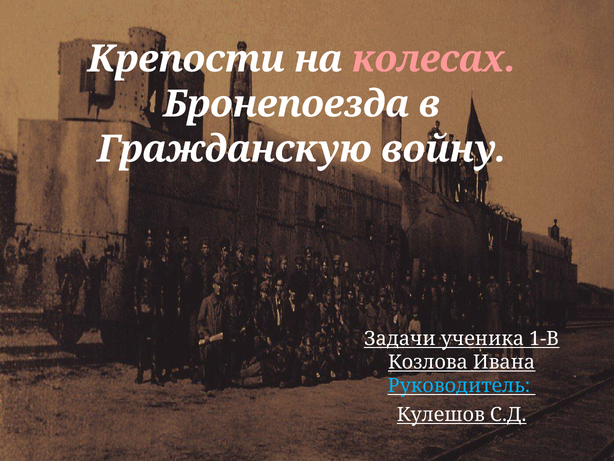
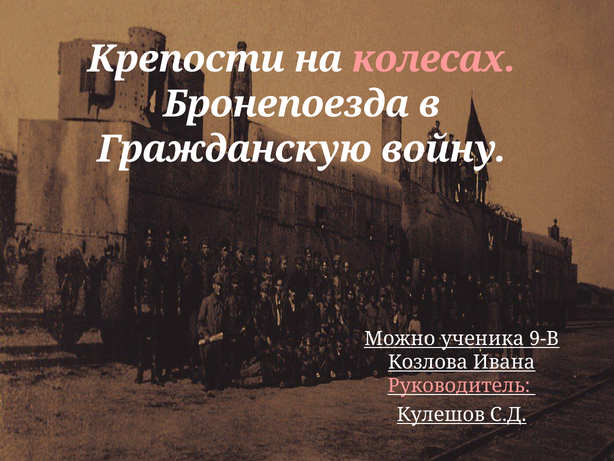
Задачи: Задачи -> Можно (400, 338)
1-В: 1-В -> 9-В (544, 338)
Руководитель colour: light blue -> pink (459, 385)
